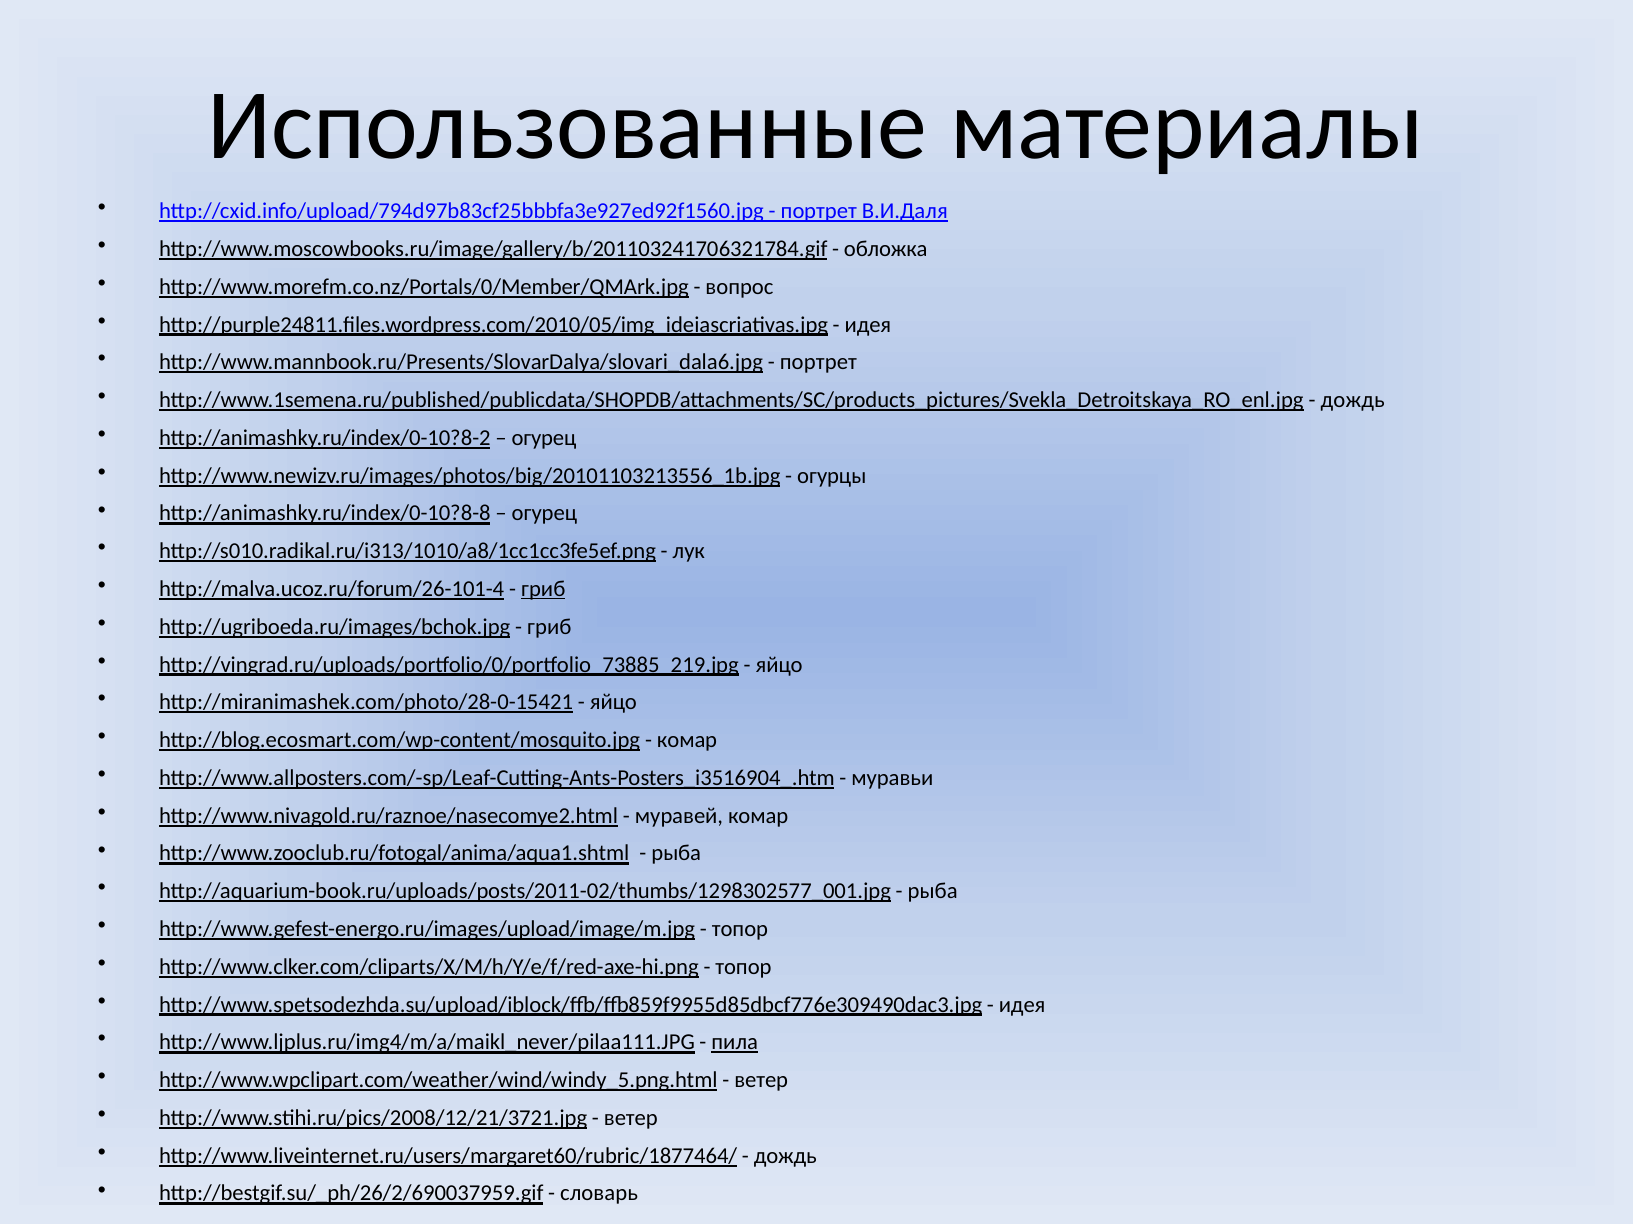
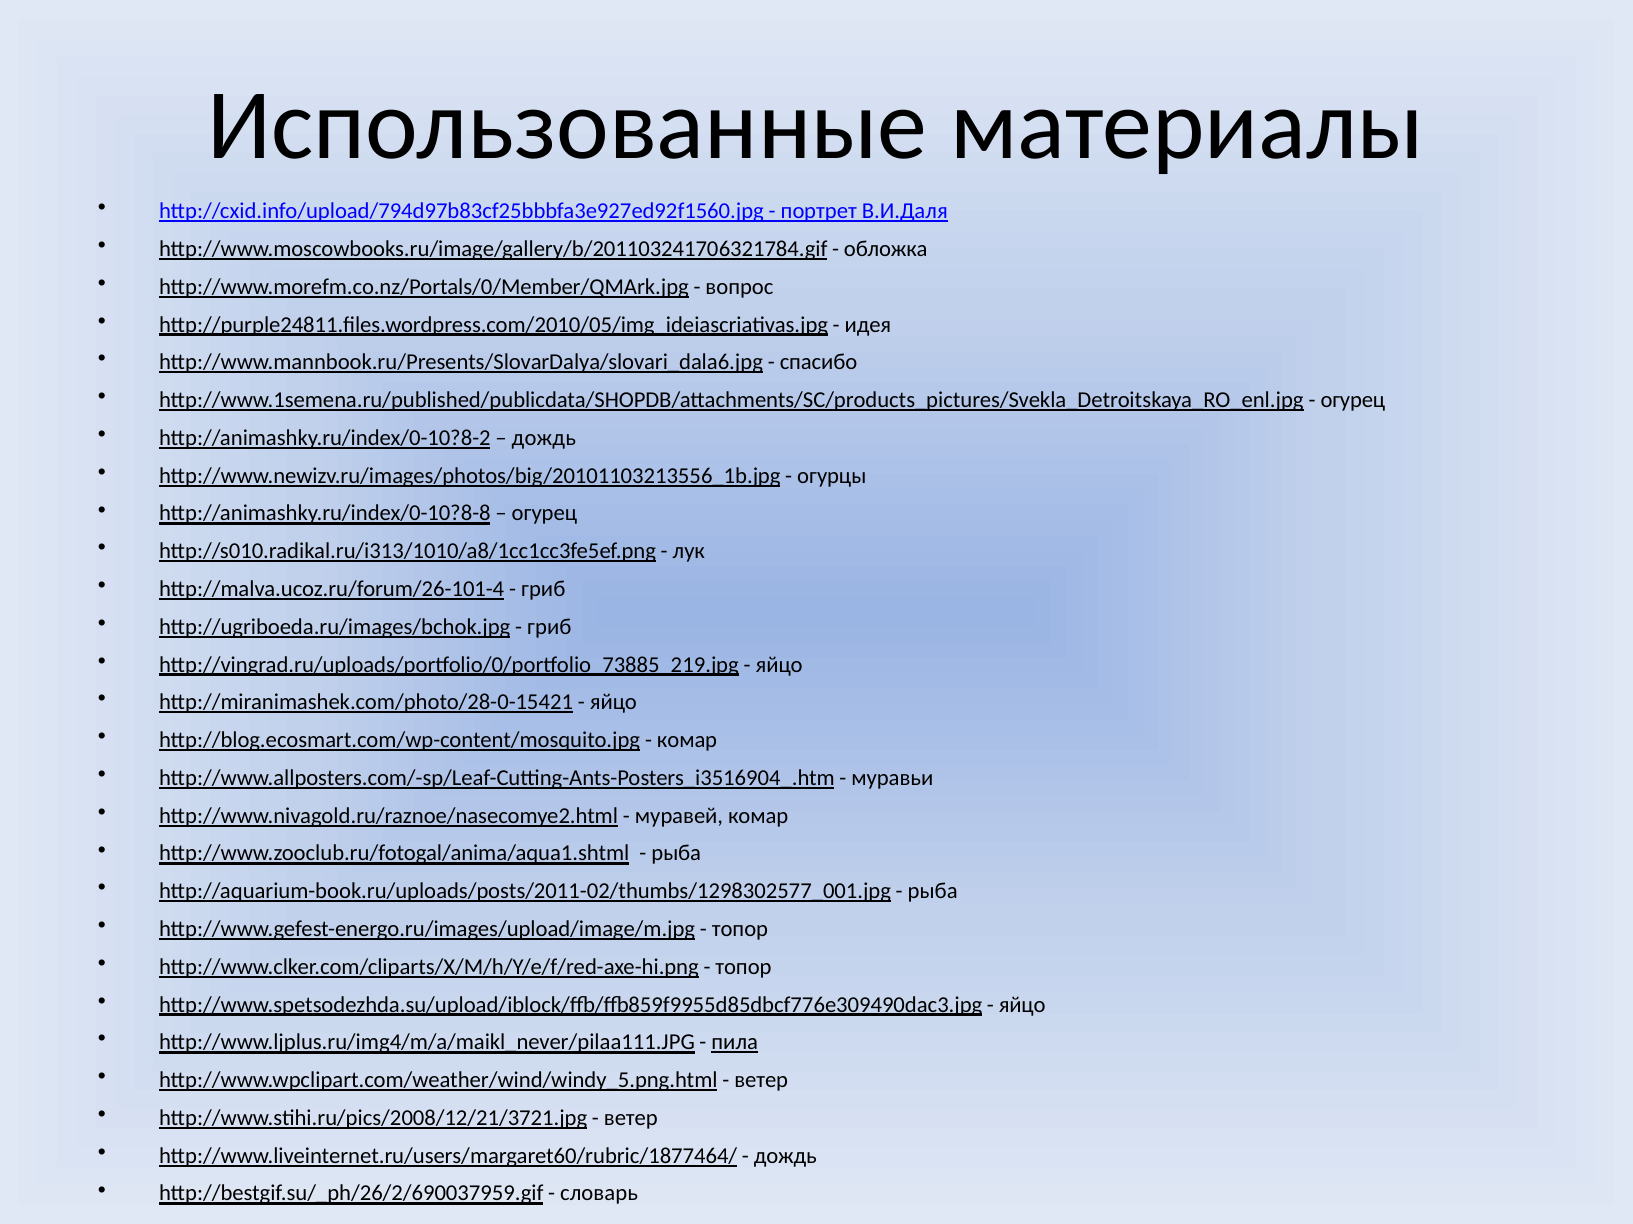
портрет: портрет -> спасибо (819, 363)
дождь: дождь -> огурец (1353, 400)
огурец: огурец -> дождь (544, 438)
гриб underline: present -> none (543, 589)
идея: идея -> яйцо (1022, 1005)
